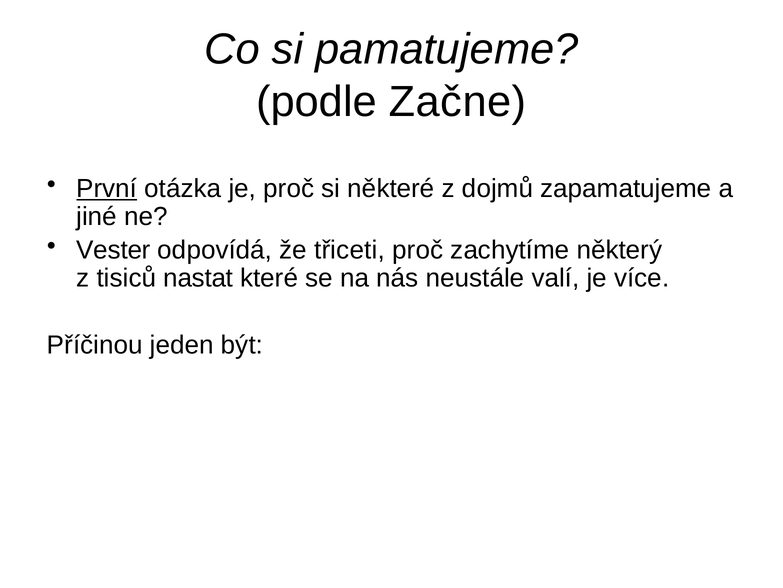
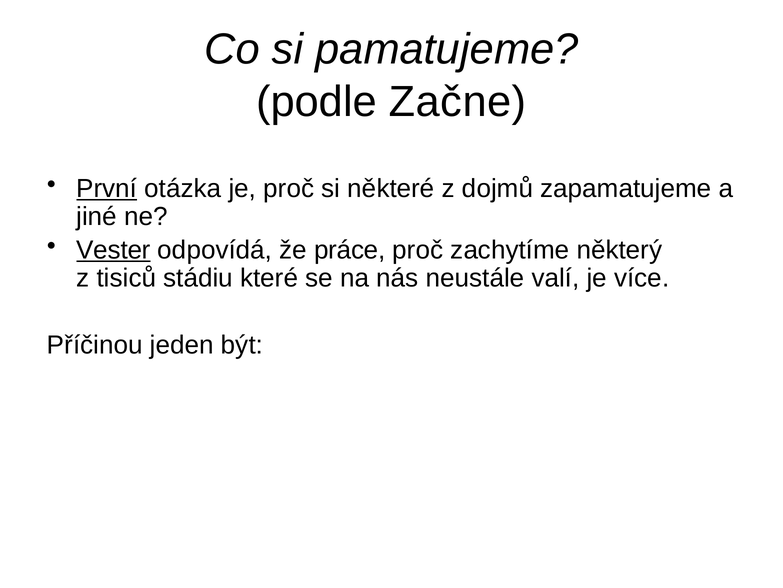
Vester underline: none -> present (113, 250)
třiceti: třiceti -> práce (350, 250)
nastat: nastat -> stádiu (198, 278)
